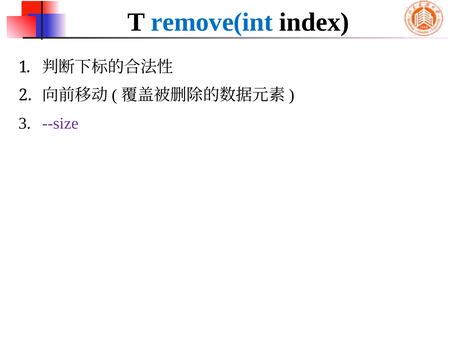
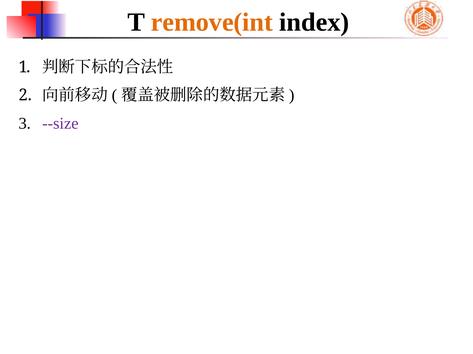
remove(int colour: blue -> orange (212, 22)
